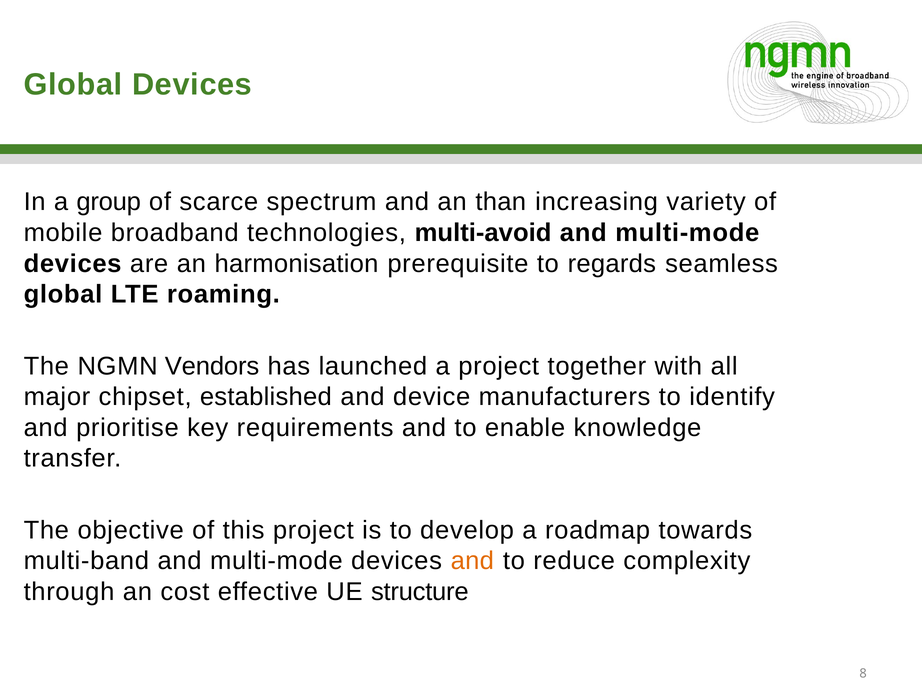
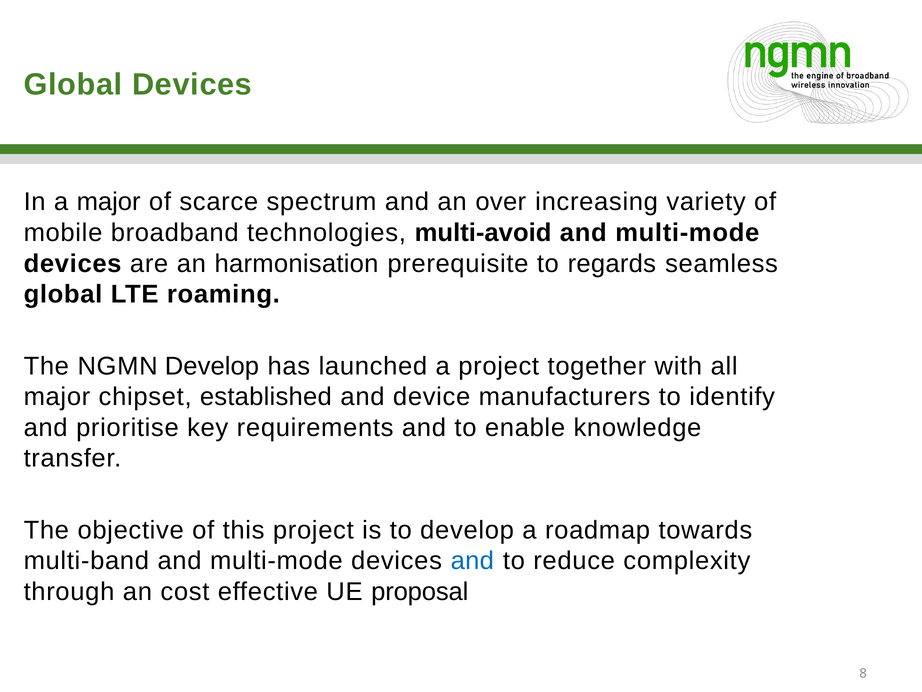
a group: group -> major (109, 202)
than: than -> over (501, 202)
NGMN Vendors: Vendors -> Develop (212, 366)
and colour: orange -> blue (472, 561)
structure: structure -> proposal (420, 591)
